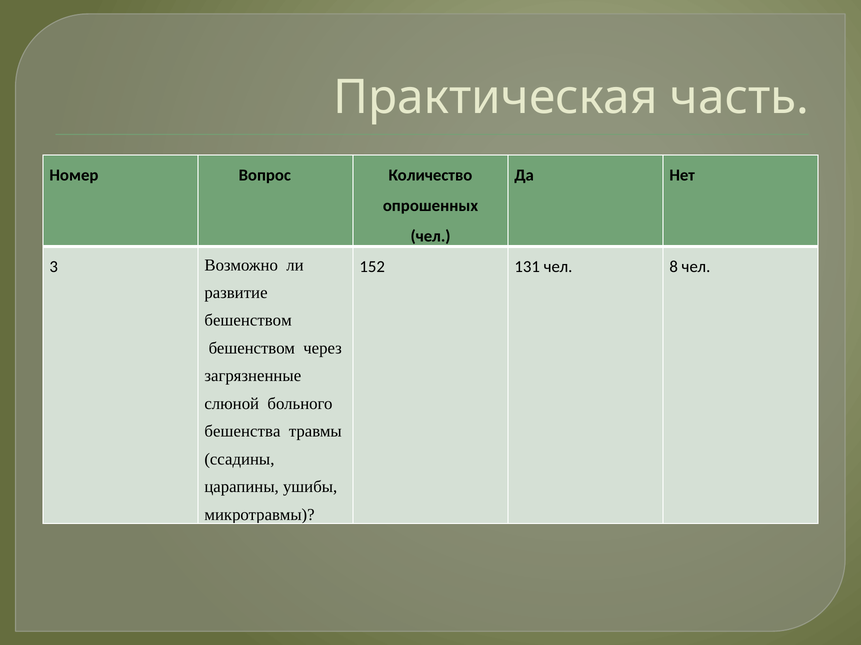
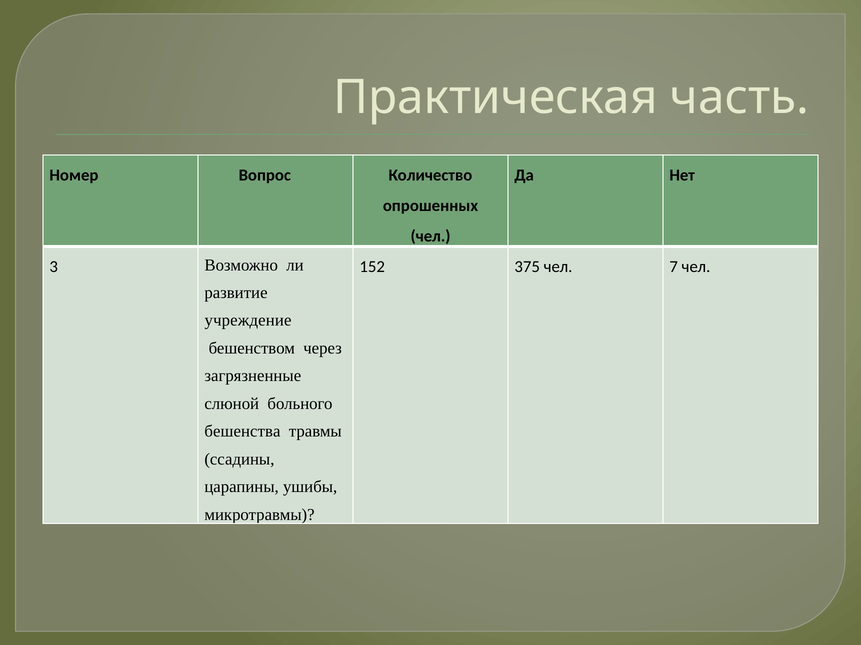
131: 131 -> 375 (527, 267)
8: 8 -> 7 (674, 267)
бешенством: бешенством -> учреждение (248, 321)
